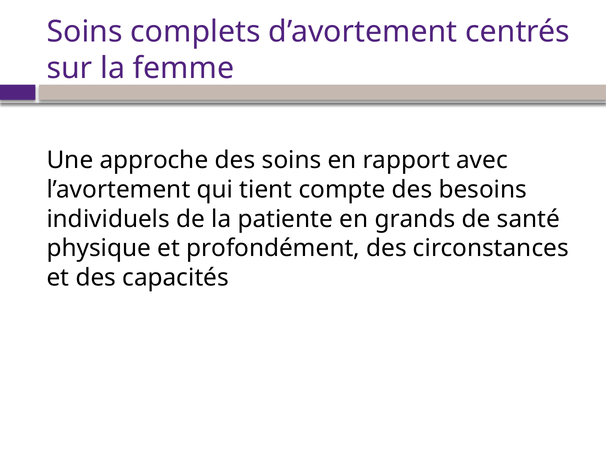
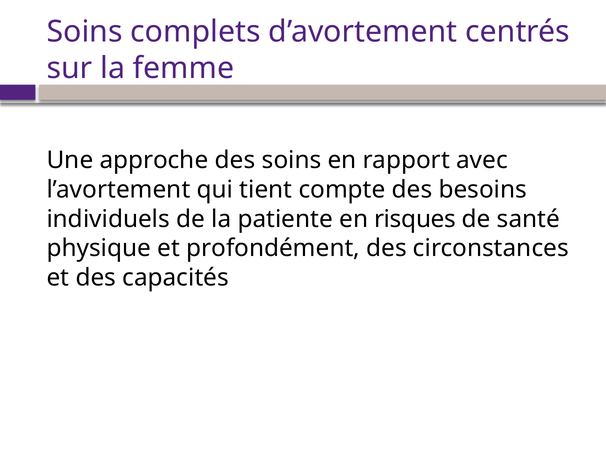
grands: grands -> risques (415, 219)
